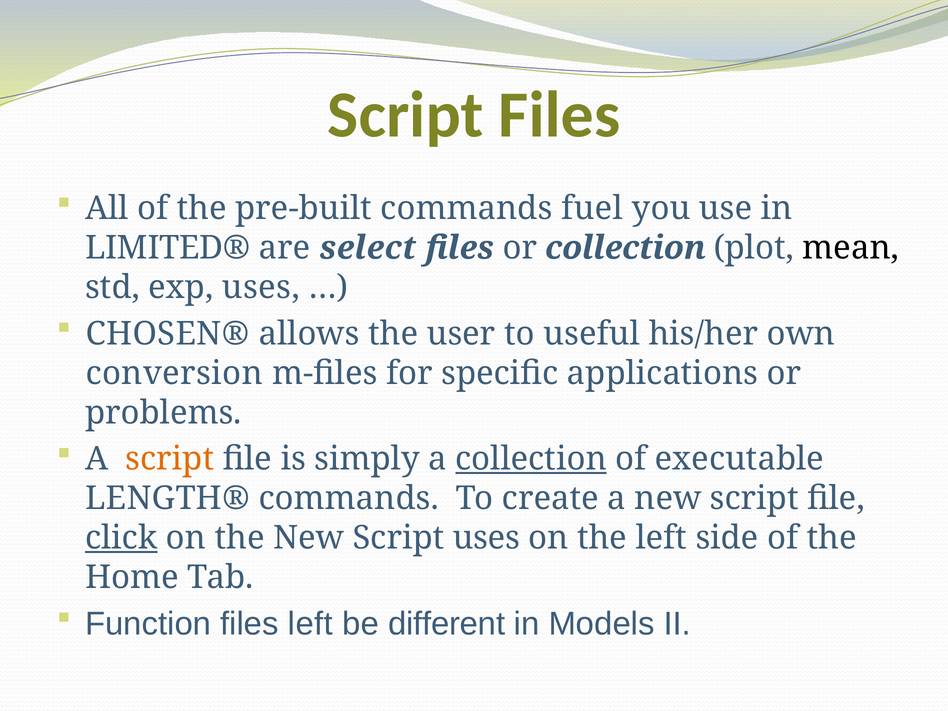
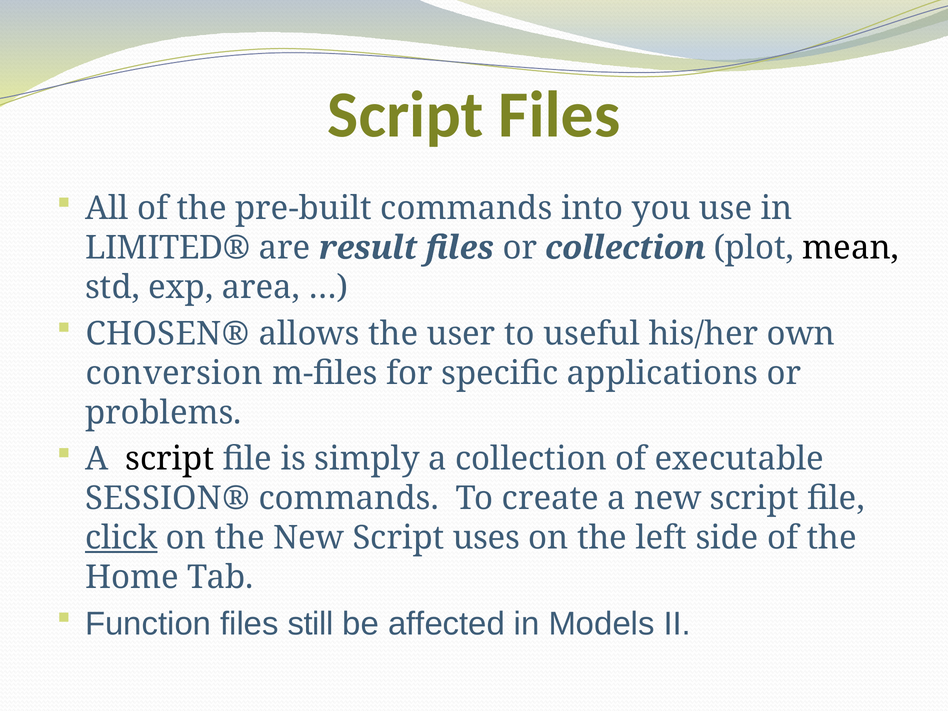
fuel: fuel -> into (592, 208)
select: select -> result (368, 248)
exp uses: uses -> area (261, 287)
script colour: orange -> black (170, 459)
collection underline: present -> none (531, 459)
LENGTH®: LENGTH® -> SESSION® (168, 498)
files left: left -> still (311, 624)
different: different -> affected (447, 624)
